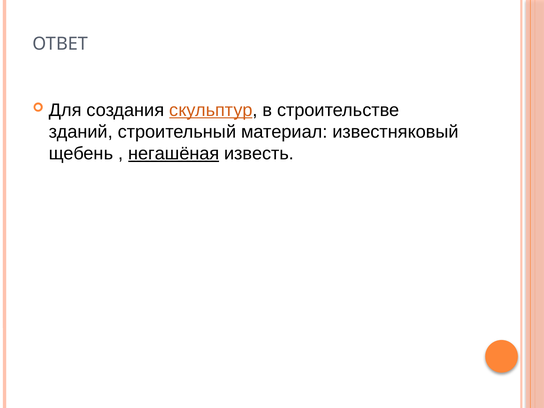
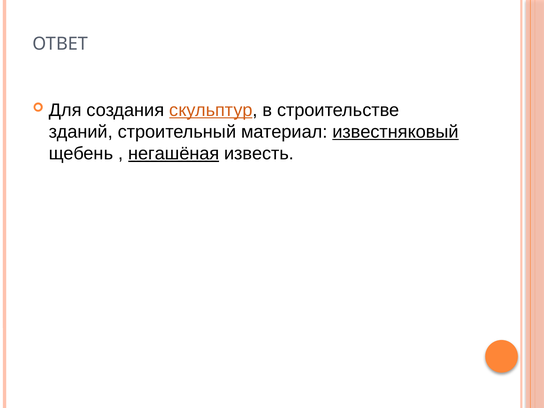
известняковый underline: none -> present (395, 132)
